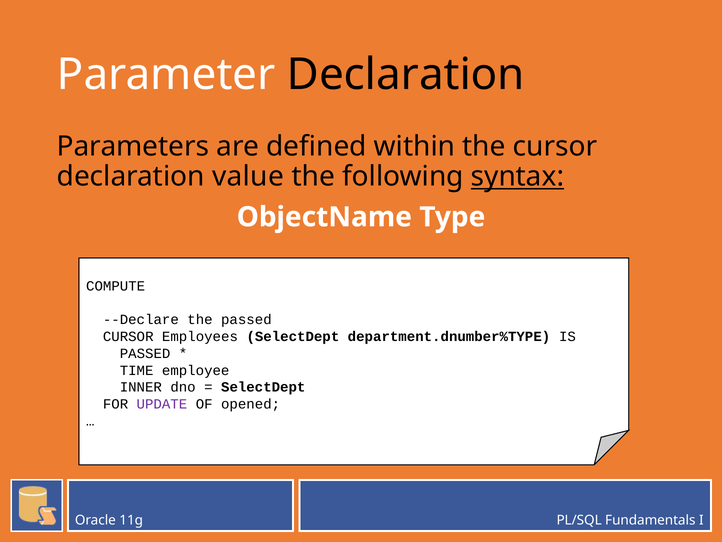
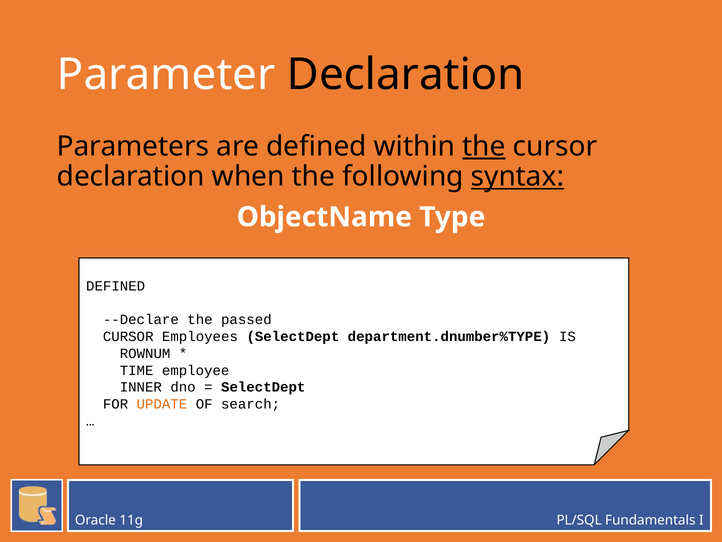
the underline: none -> present (484, 146)
value: value -> when (248, 177)
COMPUTE: COMPUTE -> DEFINED (116, 286)
PASSED: PASSED -> ROWNUM (145, 353)
UPDATE colour: purple -> orange (162, 404)
opened: opened -> search (251, 404)
